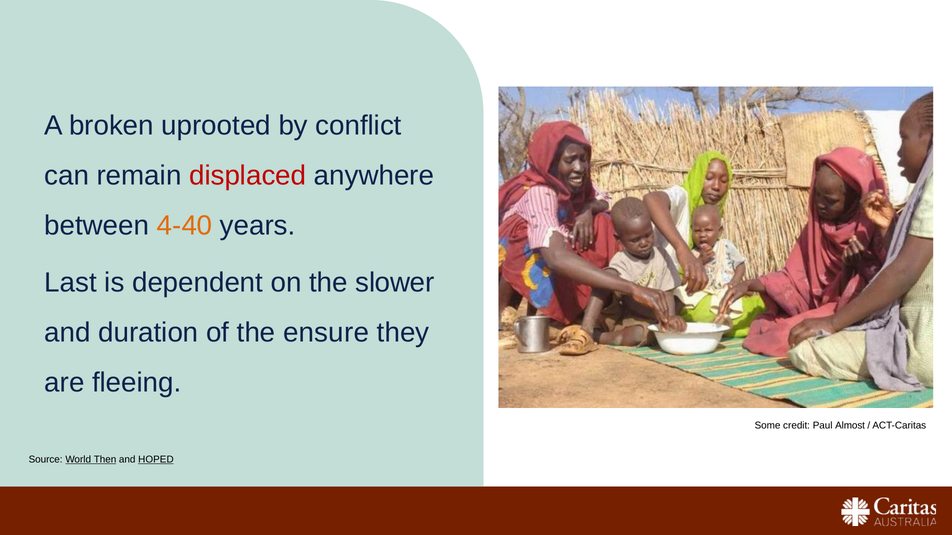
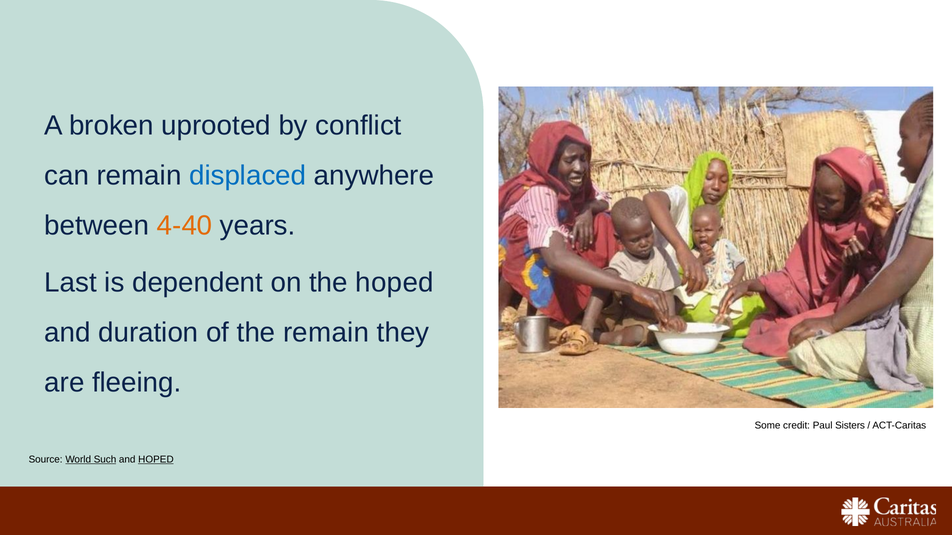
displaced colour: red -> blue (248, 176)
the slower: slower -> hoped (395, 283)
the ensure: ensure -> remain (326, 333)
Almost: Almost -> Sisters (850, 426)
Then: Then -> Such (105, 460)
